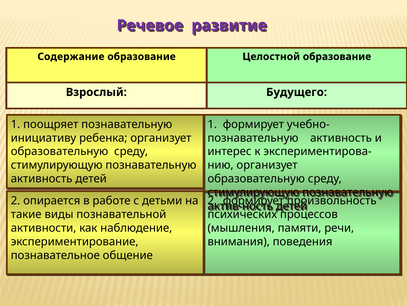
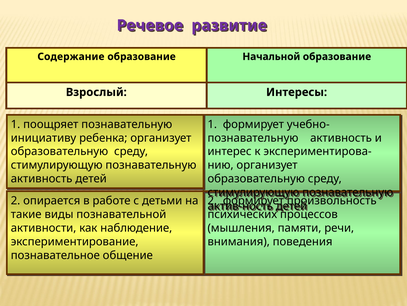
Целостной: Целостной -> Начальной (271, 57)
Будущего: Будущего -> Интересы (297, 92)
